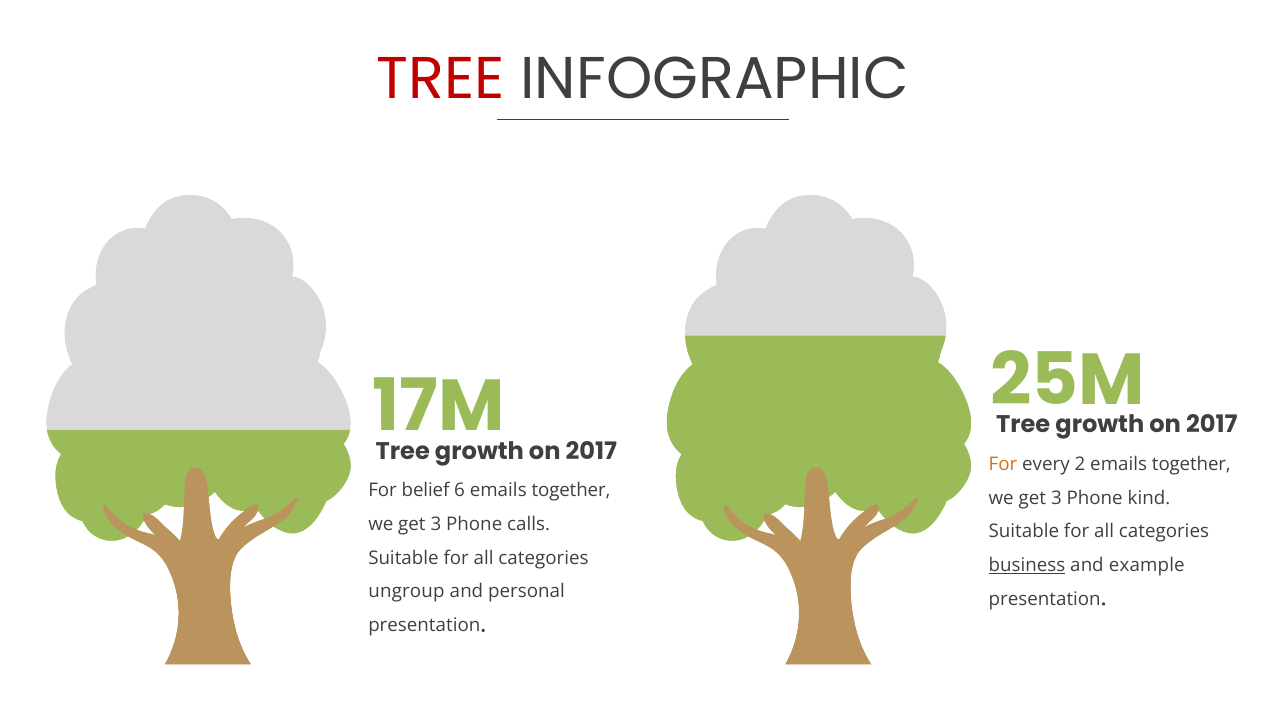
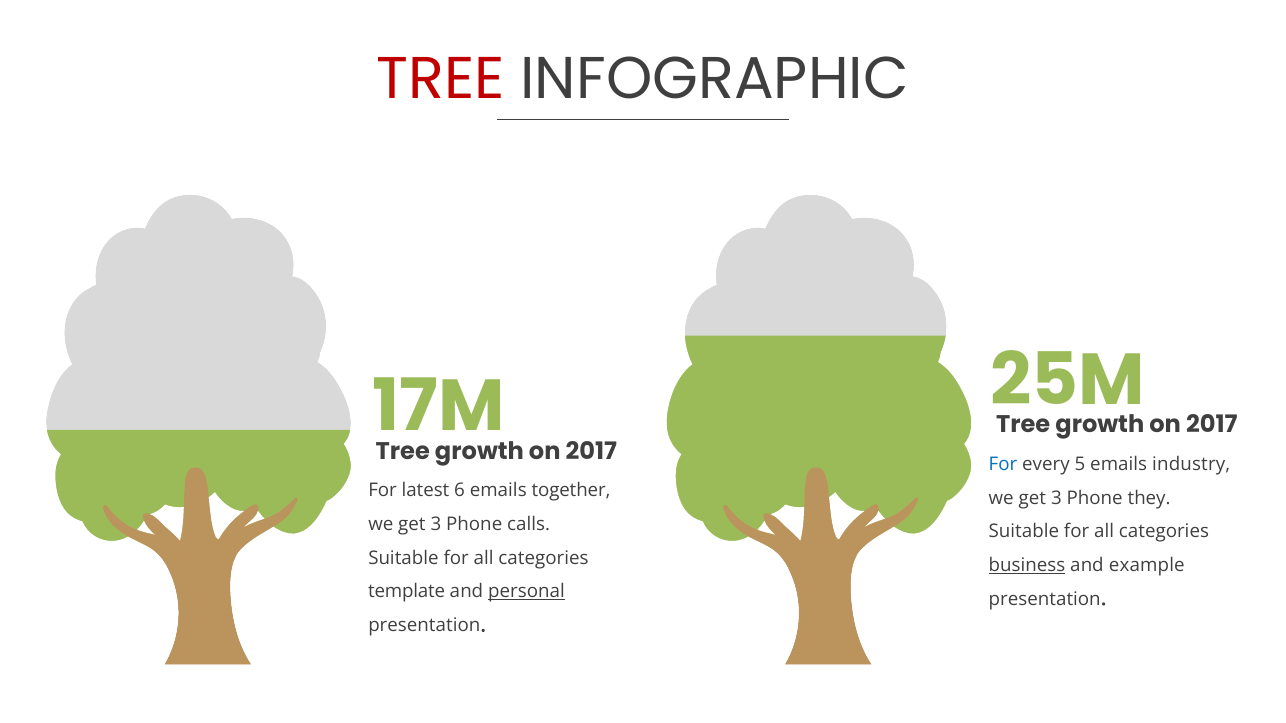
For colour: orange -> blue (1003, 464)
2: 2 -> 5 (1080, 464)
together: together -> industry (1191, 464)
belief: belief -> latest (426, 491)
kind: kind -> they (1149, 498)
ungroup: ungroup -> template (407, 592)
personal underline: none -> present (526, 592)
